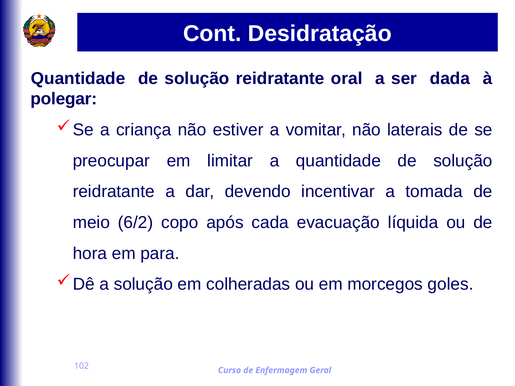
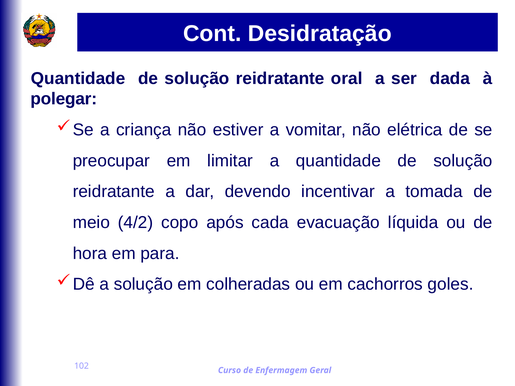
laterais: laterais -> elétrica (415, 130)
6/2: 6/2 -> 4/2 (136, 223)
morcegos: morcegos -> cachorros (385, 284)
